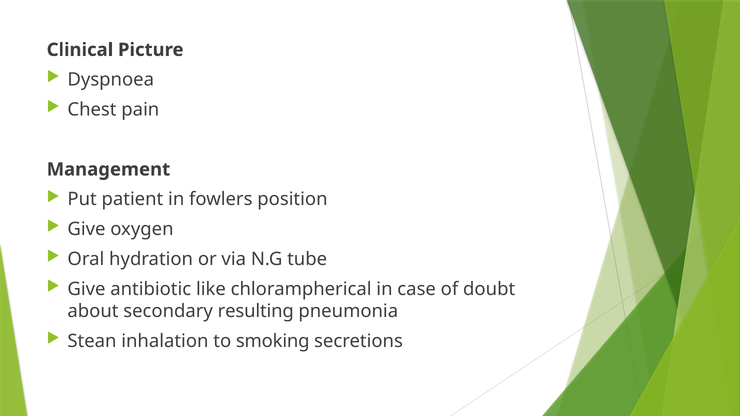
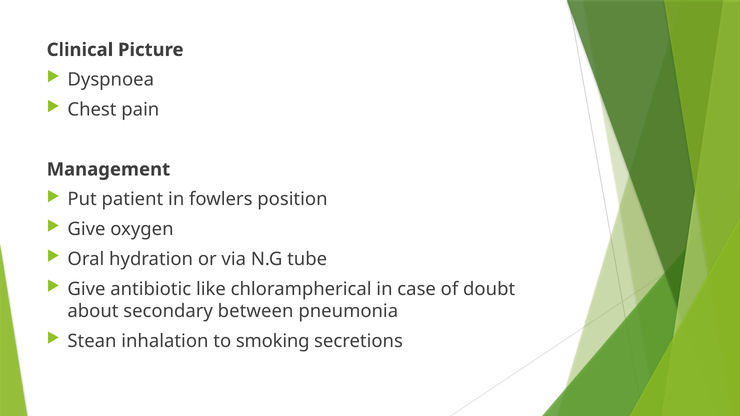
resulting: resulting -> between (256, 311)
